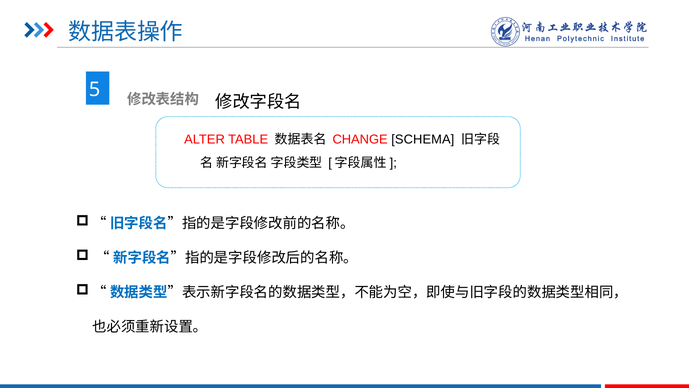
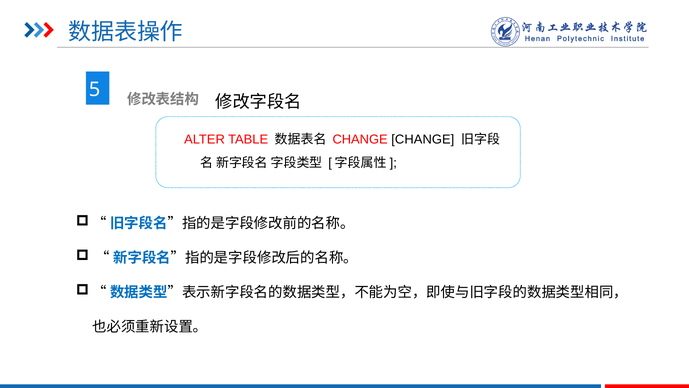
CHANGE SCHEMA: SCHEMA -> CHANGE (423, 140)
